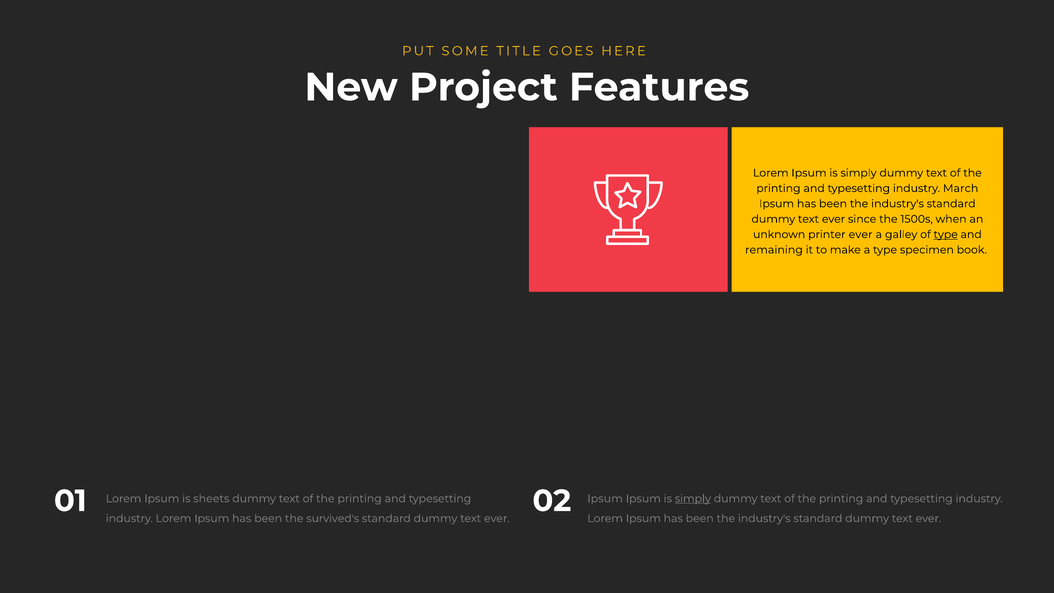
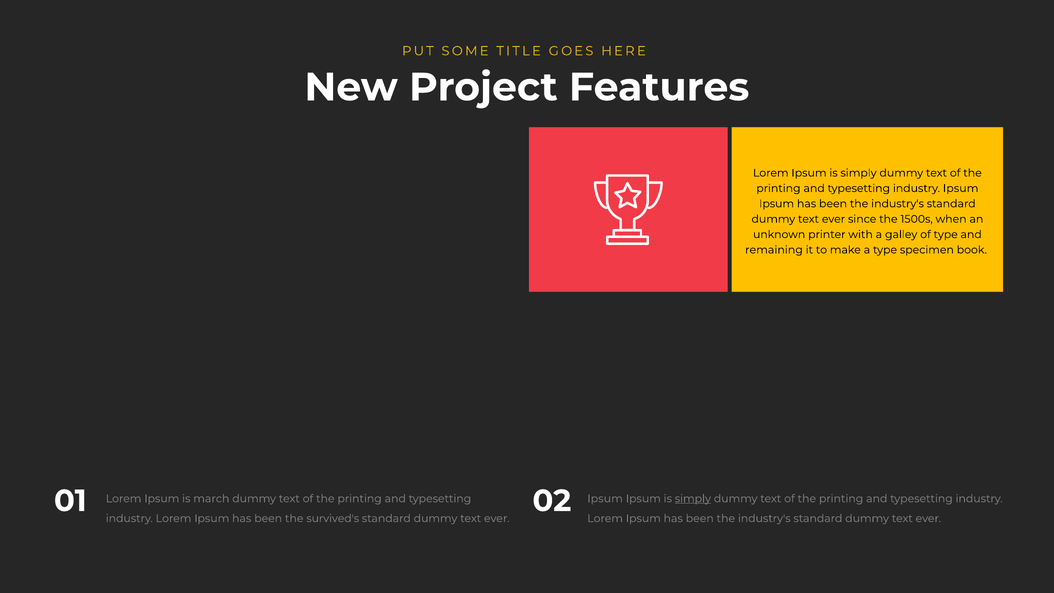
industry March: March -> Ipsum (961, 188)
printer ever: ever -> with (861, 234)
type underline: present -> none (946, 234)
sheets: sheets -> march (211, 499)
